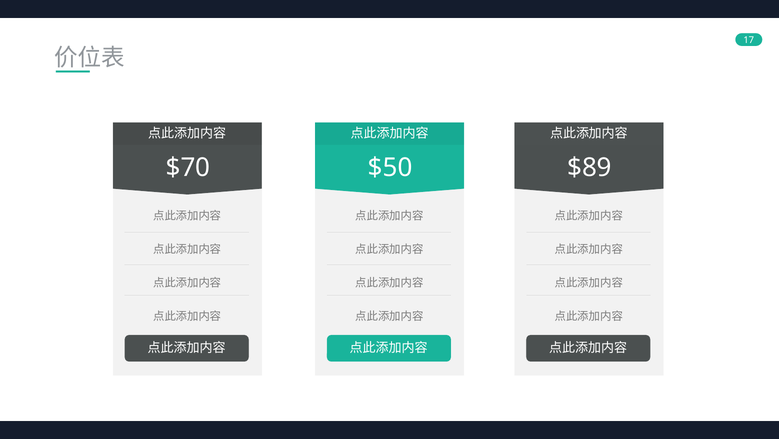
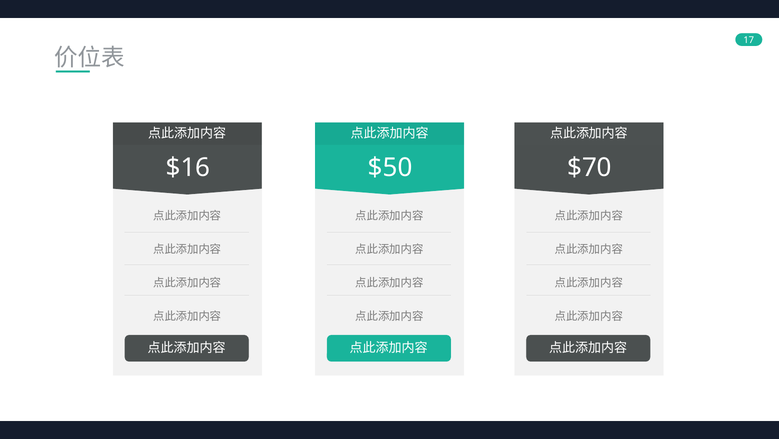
$70: $70 -> $16 (188, 167)
$89: $89 -> $70 (590, 167)
